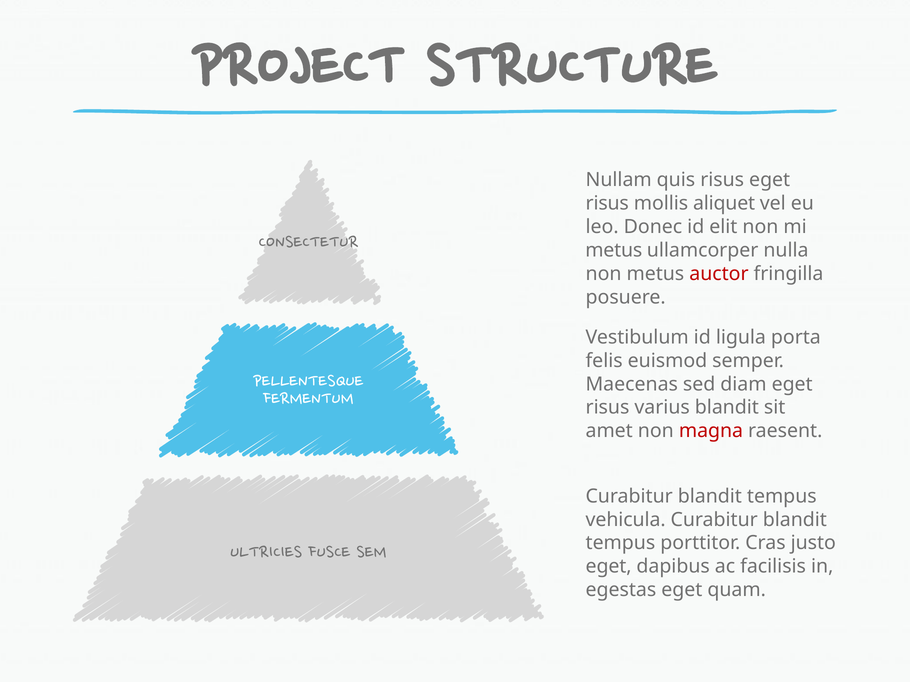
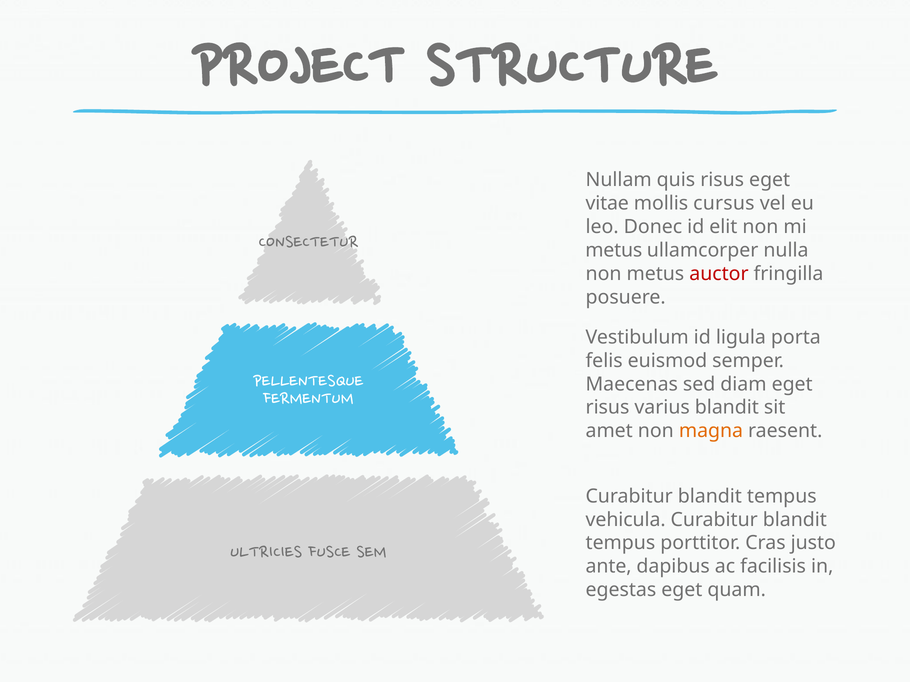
risus: risus -> vitae (607, 204)
aliquet: aliquet -> cursus (724, 204)
magna colour: red -> orange (711, 431)
eget: eget -> ante (609, 567)
